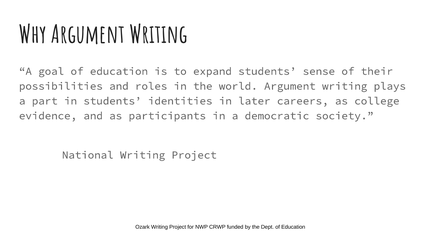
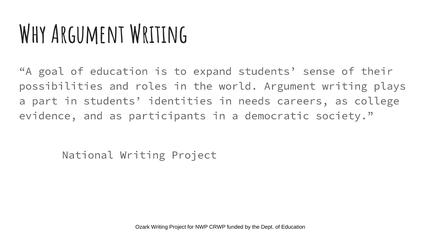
later: later -> needs (254, 101)
